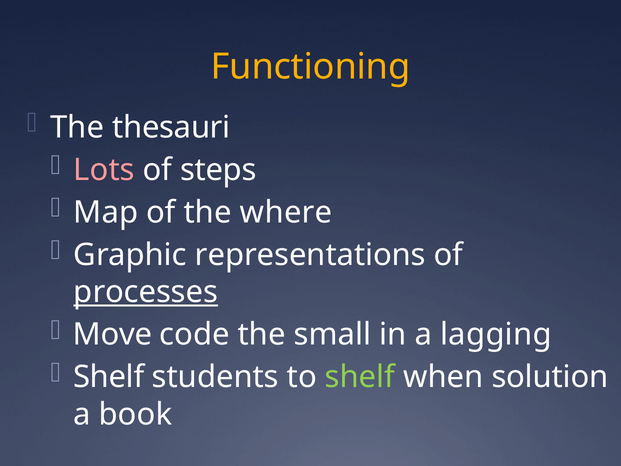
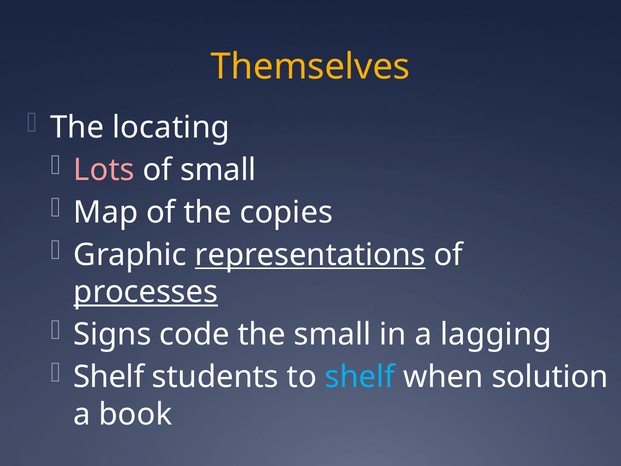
Functioning: Functioning -> Themselves (311, 67)
thesauri: thesauri -> locating (171, 127)
of steps: steps -> small (218, 170)
where: where -> copies (286, 212)
representations underline: none -> present (310, 255)
Move: Move -> Signs (113, 334)
shelf colour: light green -> light blue (360, 377)
